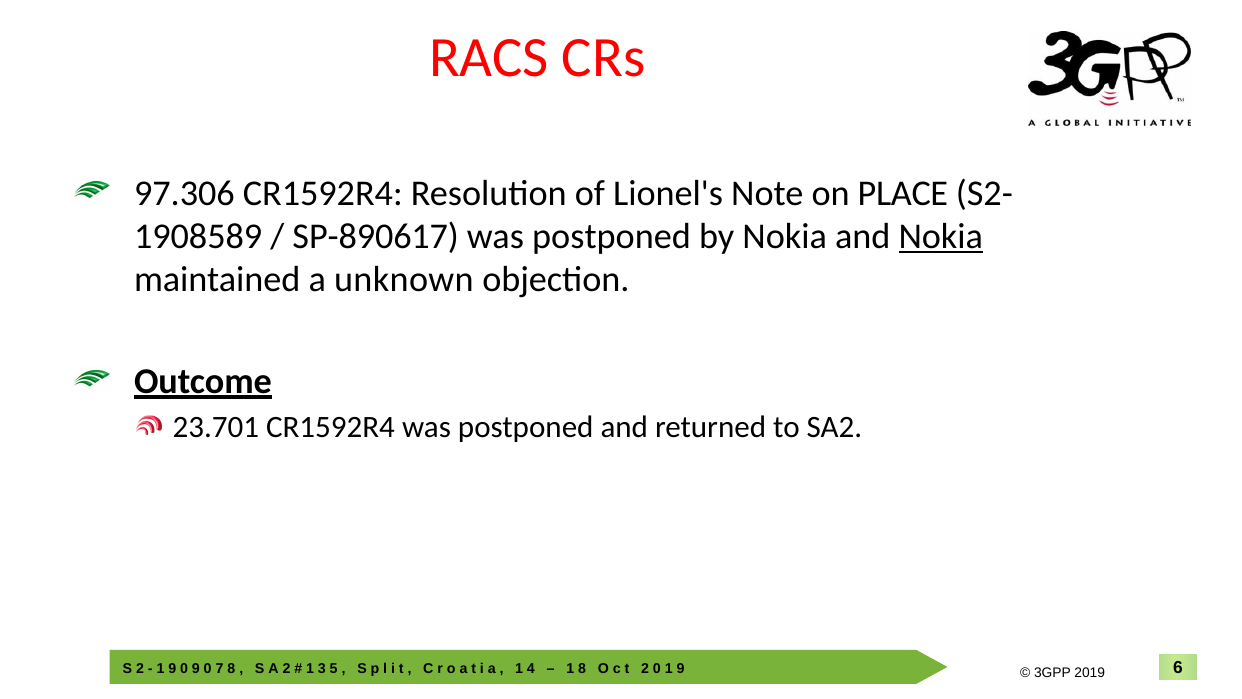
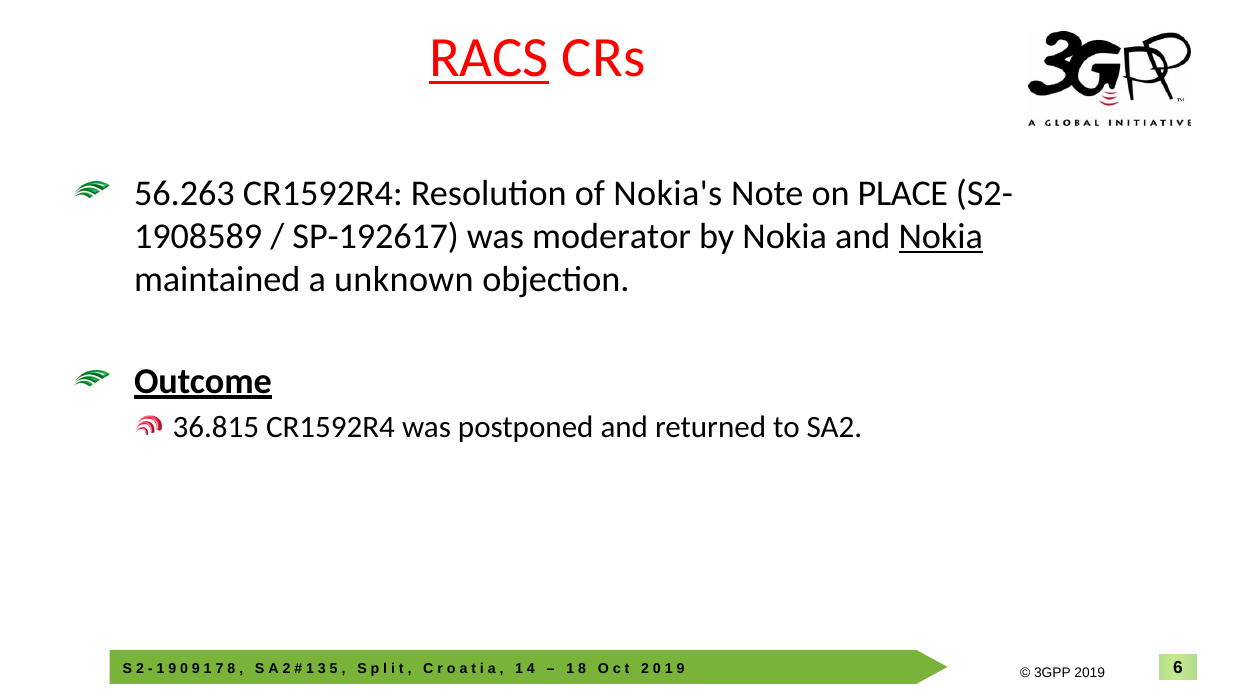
RACS underline: none -> present (489, 58)
97.306: 97.306 -> 56.263 (184, 193)
Lionel's: Lionel's -> Nokia's (668, 193)
SP-890617: SP-890617 -> SP-192617 (376, 236)
postponed: postponed -> moderator (612, 236)
23.701: 23.701 -> 36.815 (216, 427)
0: 0 -> 1 (208, 668)
